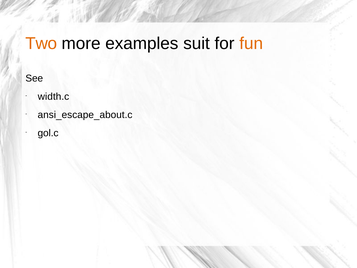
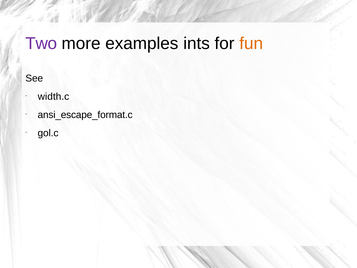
Two colour: orange -> purple (41, 44)
suit: suit -> ints (197, 44)
ansi_escape_about.c: ansi_escape_about.c -> ansi_escape_format.c (85, 115)
